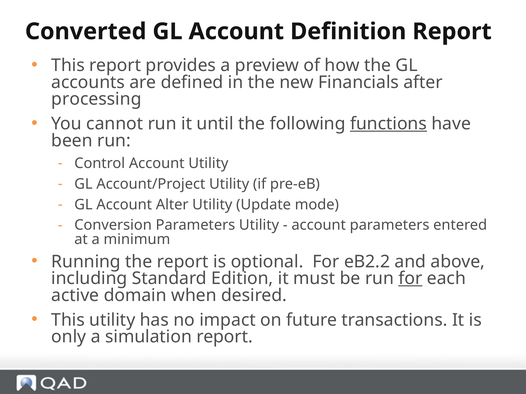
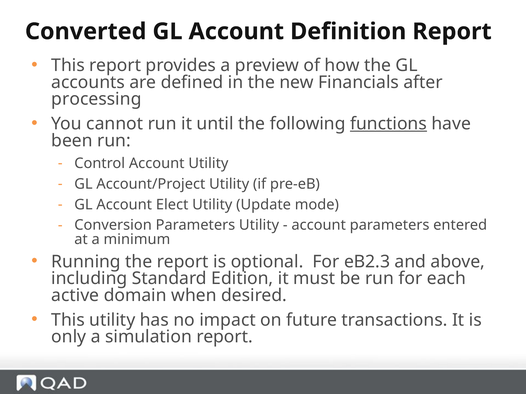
Alter: Alter -> Elect (172, 205)
eB2.2: eB2.2 -> eB2.3 (367, 262)
for underline: present -> none (410, 279)
